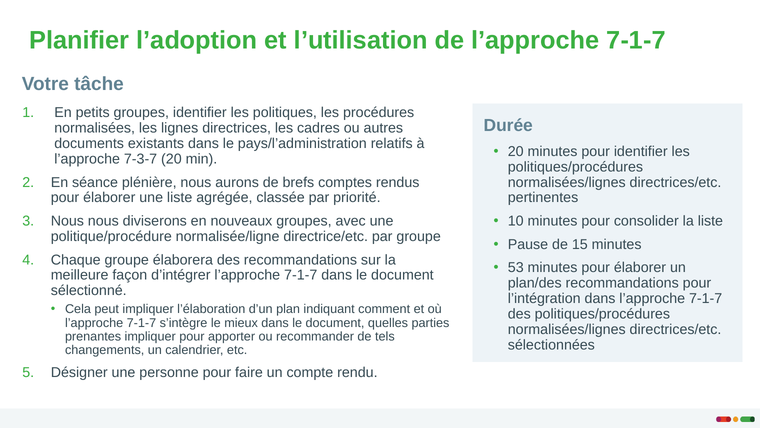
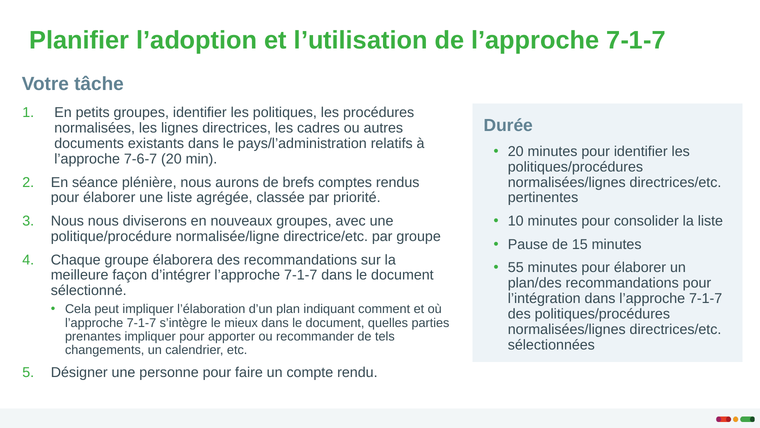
7-3-7: 7-3-7 -> 7-6-7 (141, 159)
53: 53 -> 55 (516, 267)
